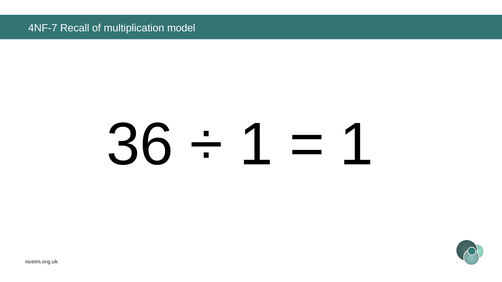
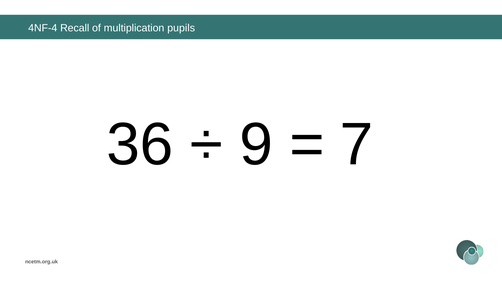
4NF-7: 4NF-7 -> 4NF-4 (43, 28)
model: model -> pupils (181, 28)
1: 1 -> 9 (256, 145)
1: 1 -> 7 (357, 145)
